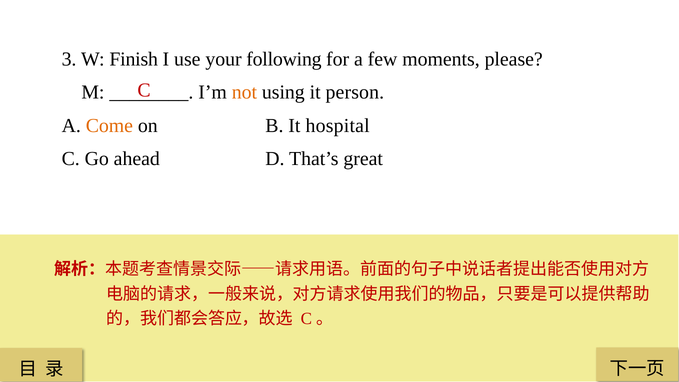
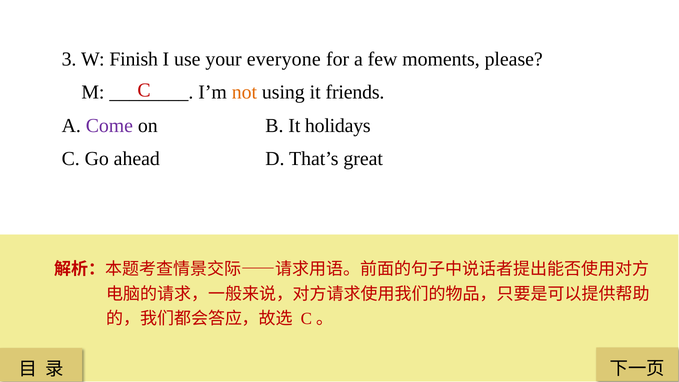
following: following -> everyone (284, 59)
person: person -> friends (355, 92)
Come colour: orange -> purple (109, 126)
hospital: hospital -> holidays (338, 126)
